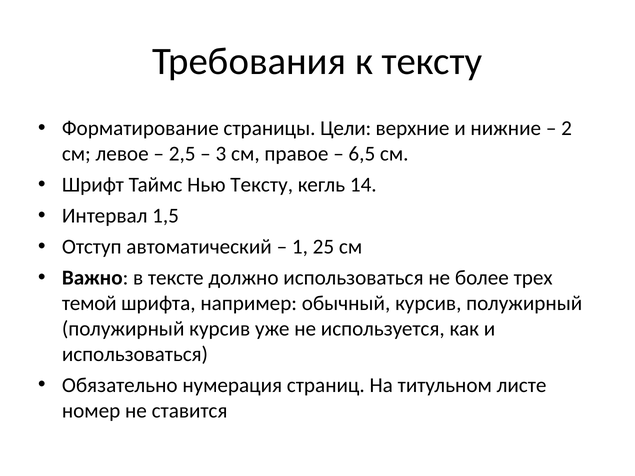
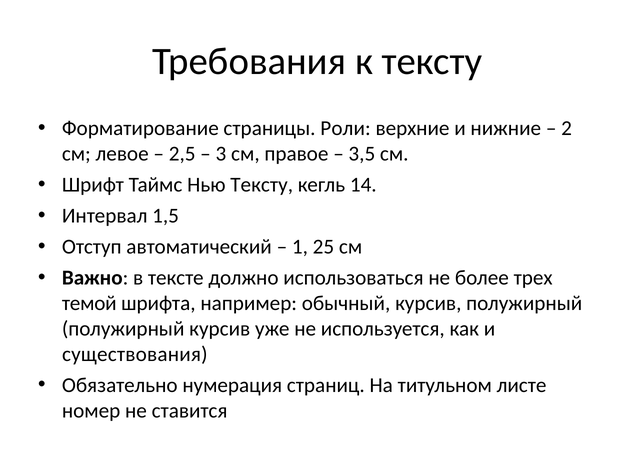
Цели: Цели -> Роли (346, 128)
6,5: 6,5 -> 3,5 (362, 154)
использоваться: использоваться -> существования (135, 354)
